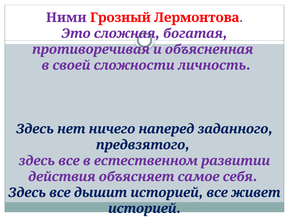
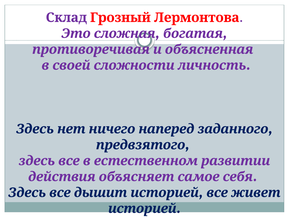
Ними: Ними -> Склад (66, 18)
